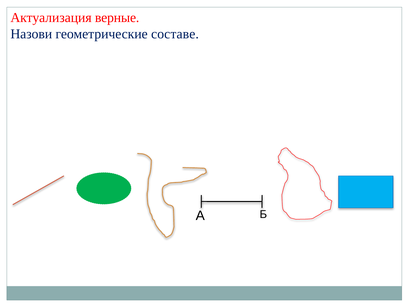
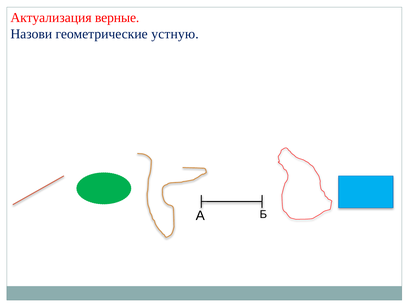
составе: составе -> устную (175, 34)
